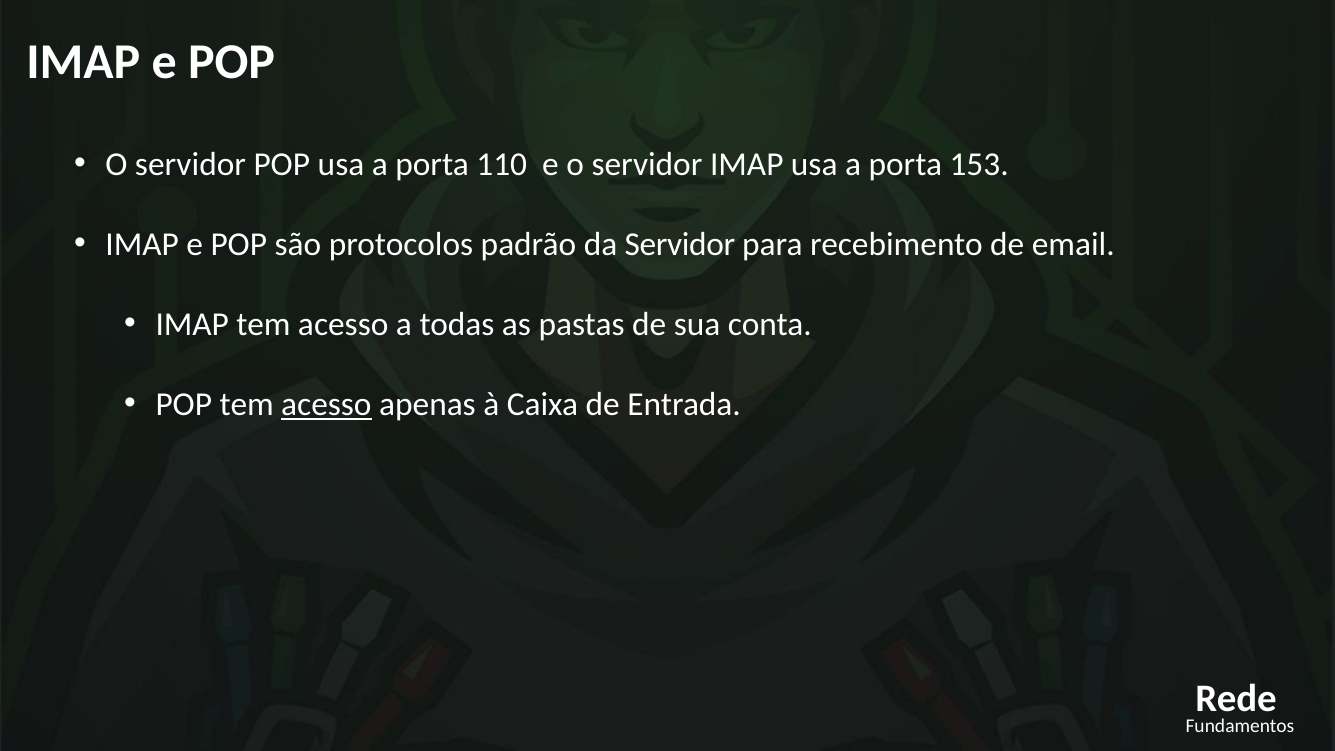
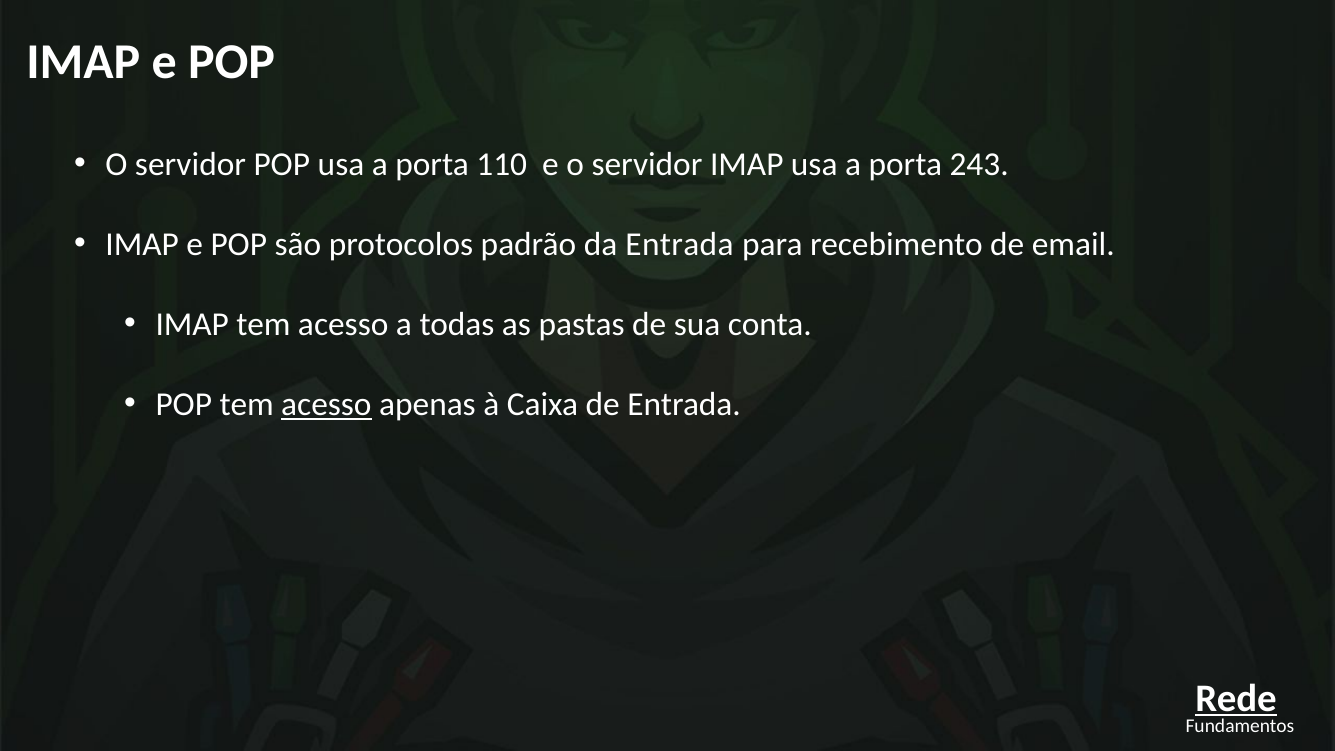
153: 153 -> 243 (979, 164)
da Servidor: Servidor -> Entrada (680, 245)
Rede underline: none -> present (1236, 699)
